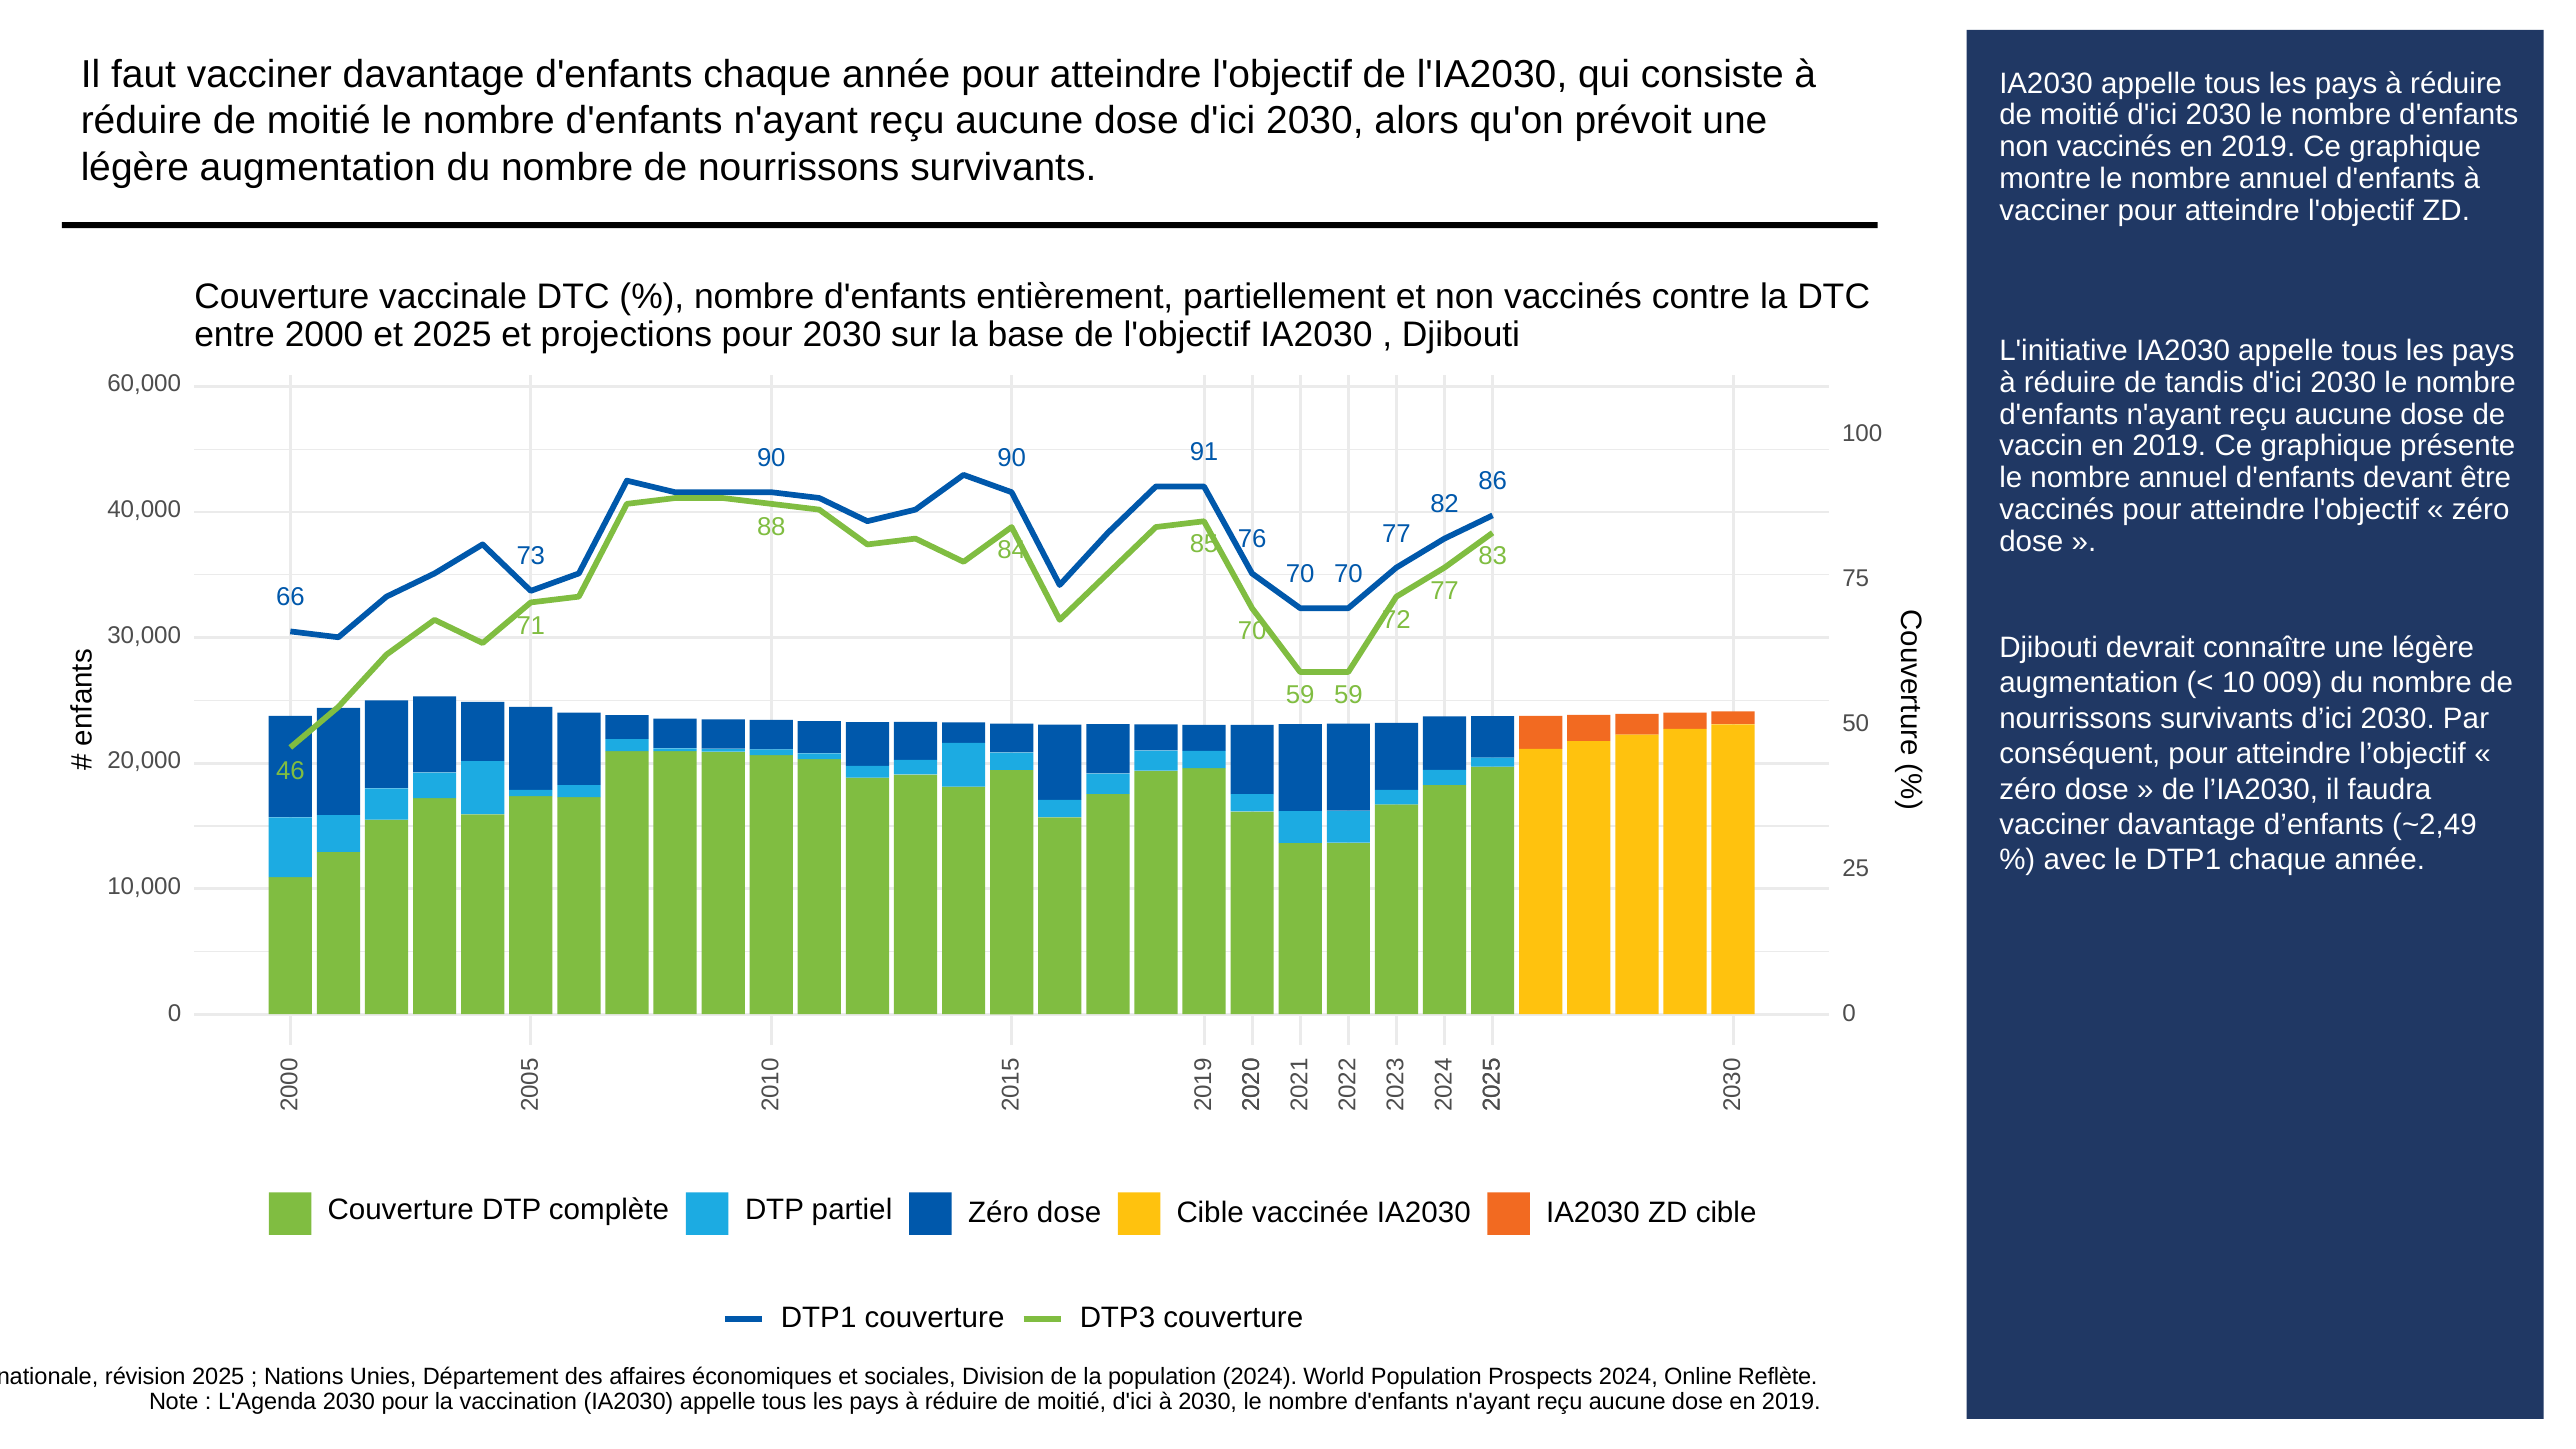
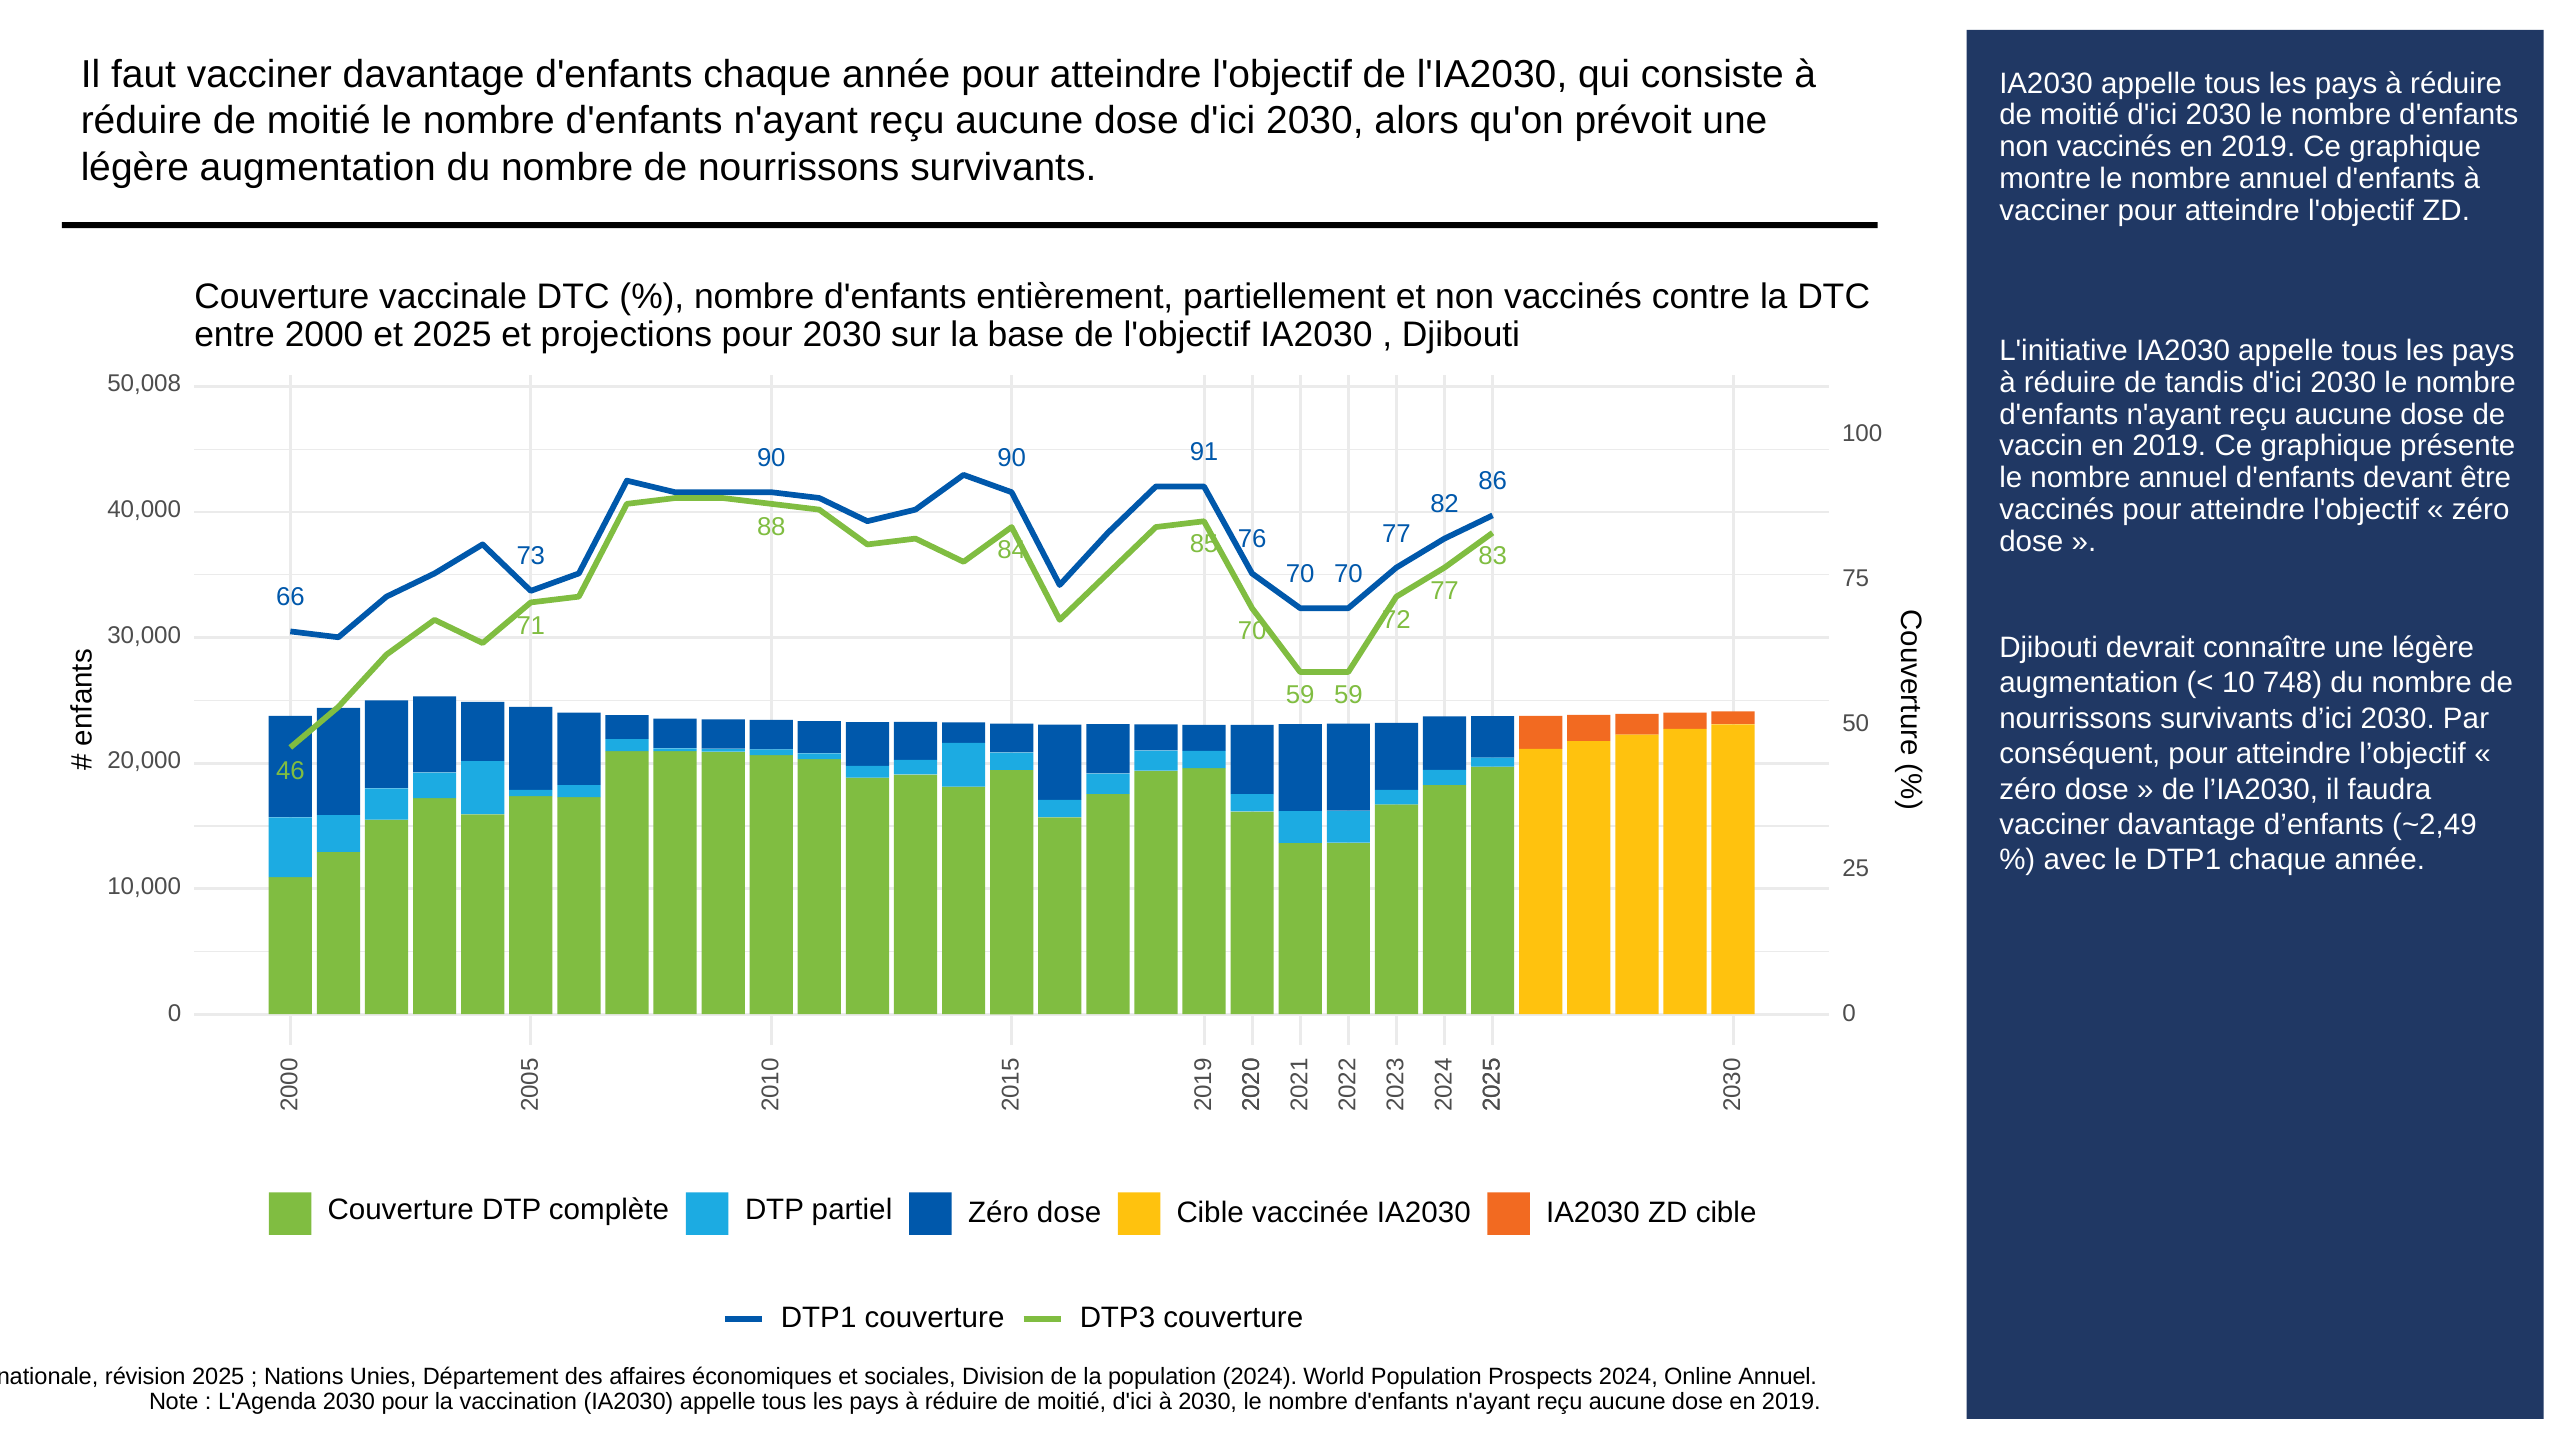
60,000: 60,000 -> 50,008 (144, 384)
009: 009 -> 748 (2293, 683)
Online Reflète: Reflète -> Annuel (1778, 1376)
